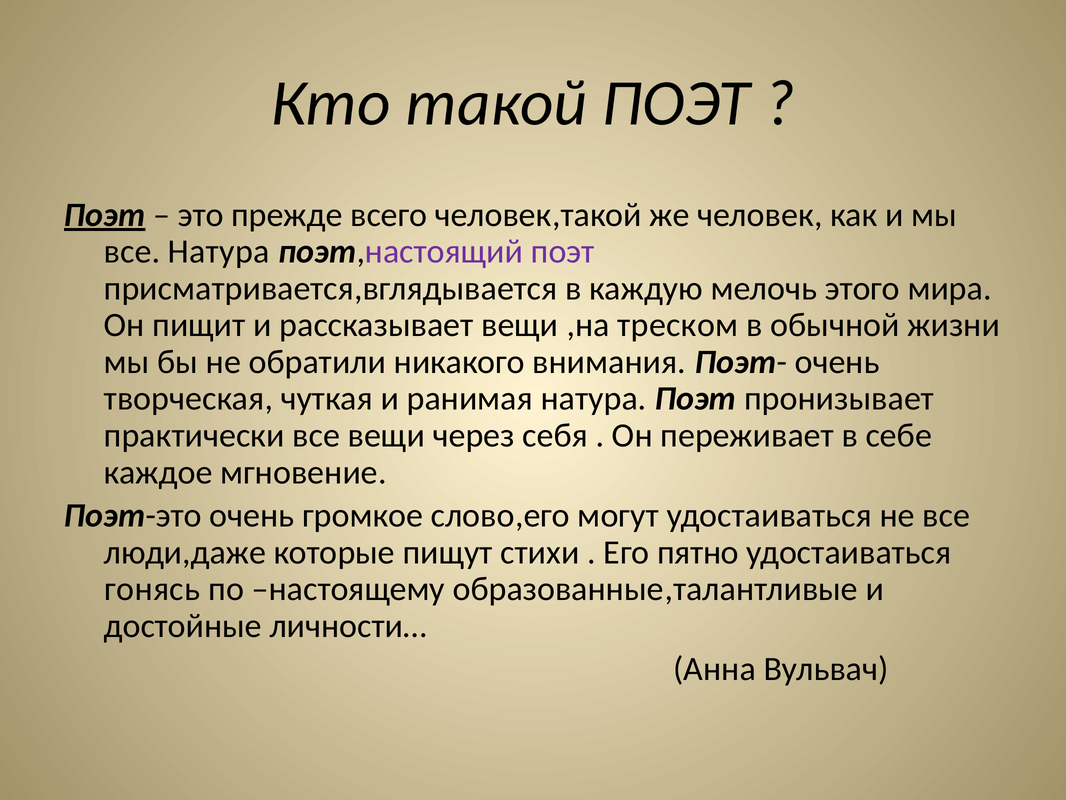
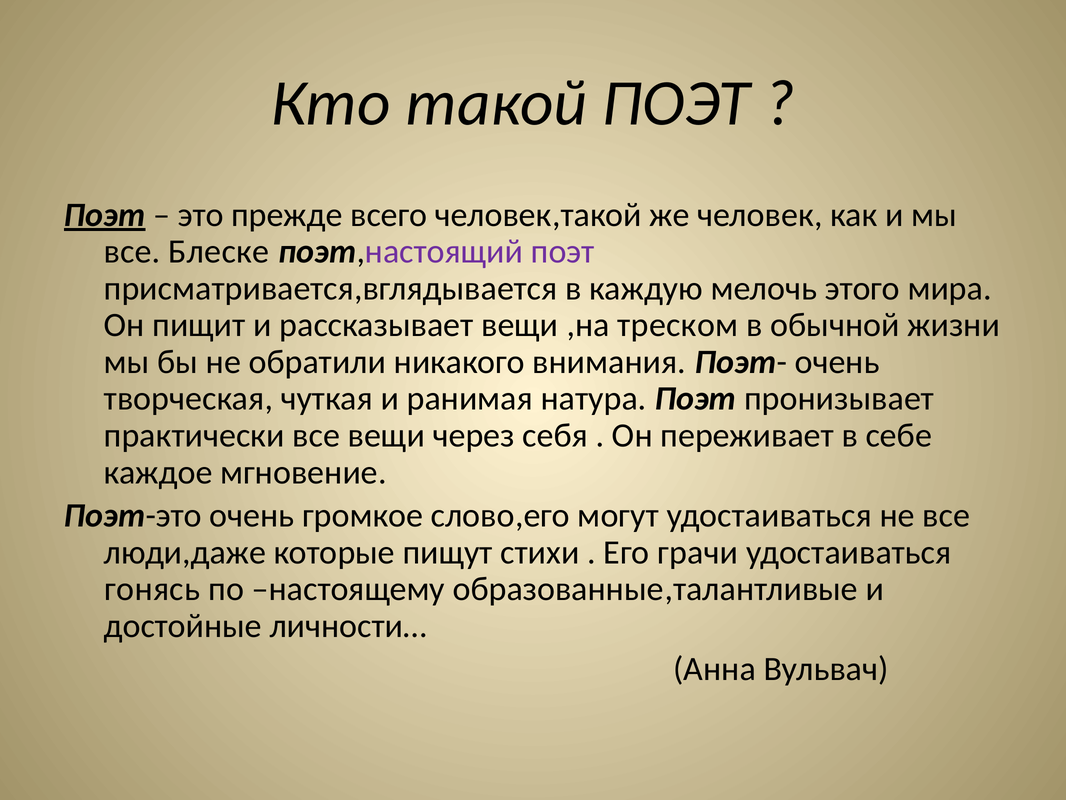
все Натура: Натура -> Блеске (219, 251)
пятно: пятно -> грачи (698, 552)
